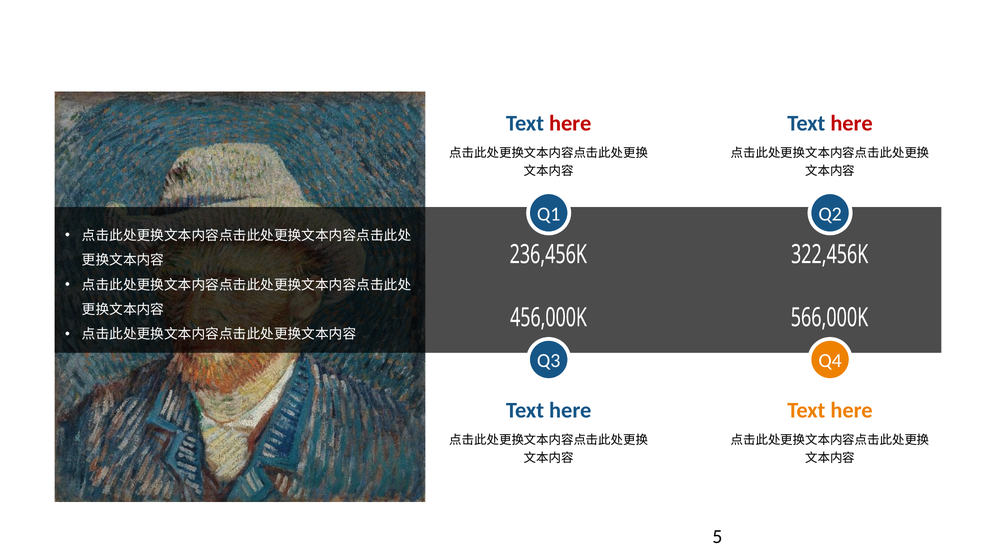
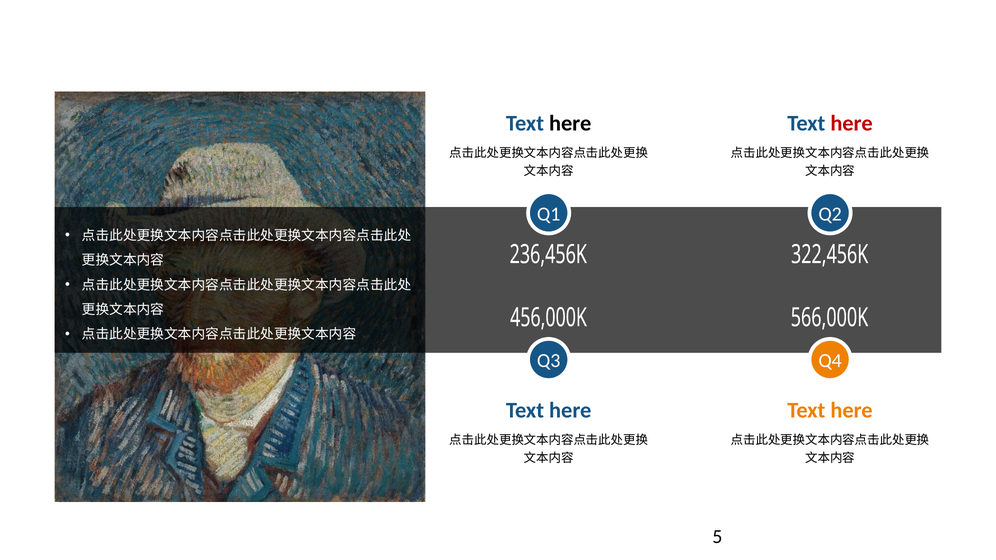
here colour: red -> black (570, 123)
